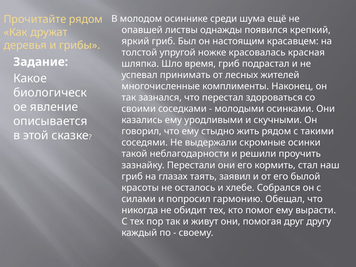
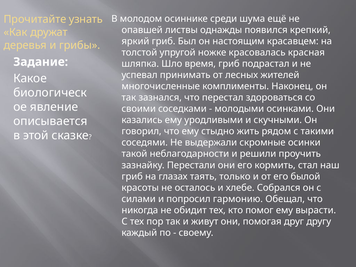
Прочитайте рядом: рядом -> узнать (86, 19)
заявил: заявил -> только (235, 176)
